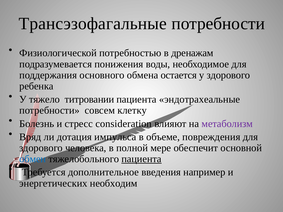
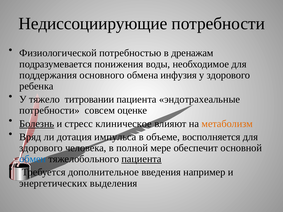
Трансэзофагальные: Трансэзофагальные -> Недиссоциирующие (93, 24)
остается: остается -> инфузия (179, 75)
клетку: клетку -> оценке (132, 110)
Болезнь underline: none -> present (37, 124)
consideration: consideration -> клиническое (124, 124)
метаболизм colour: purple -> orange (227, 124)
повреждения: повреждения -> восполняется (211, 137)
необходим: необходим -> выделения (114, 183)
